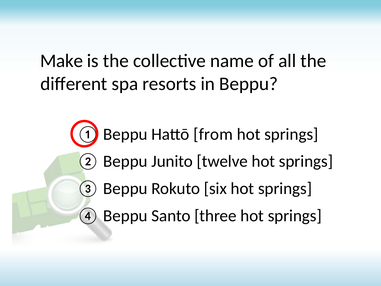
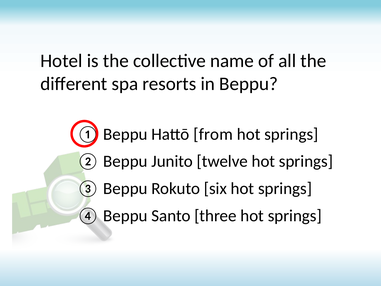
Make: Make -> Hotel (61, 61)
